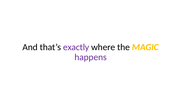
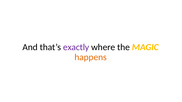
happens colour: purple -> orange (91, 57)
